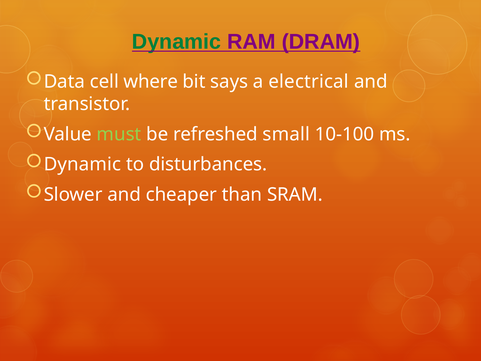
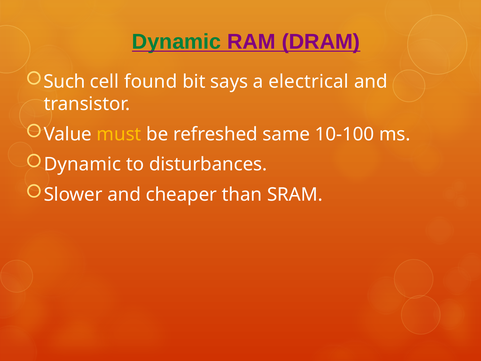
Data: Data -> Such (64, 82)
where: where -> found (151, 82)
must colour: light green -> yellow (119, 134)
small: small -> same (286, 134)
